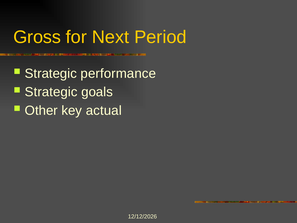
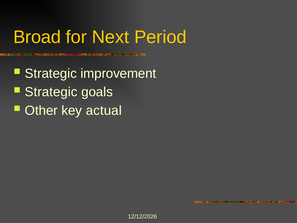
Gross: Gross -> Broad (37, 37)
performance: performance -> improvement (118, 73)
